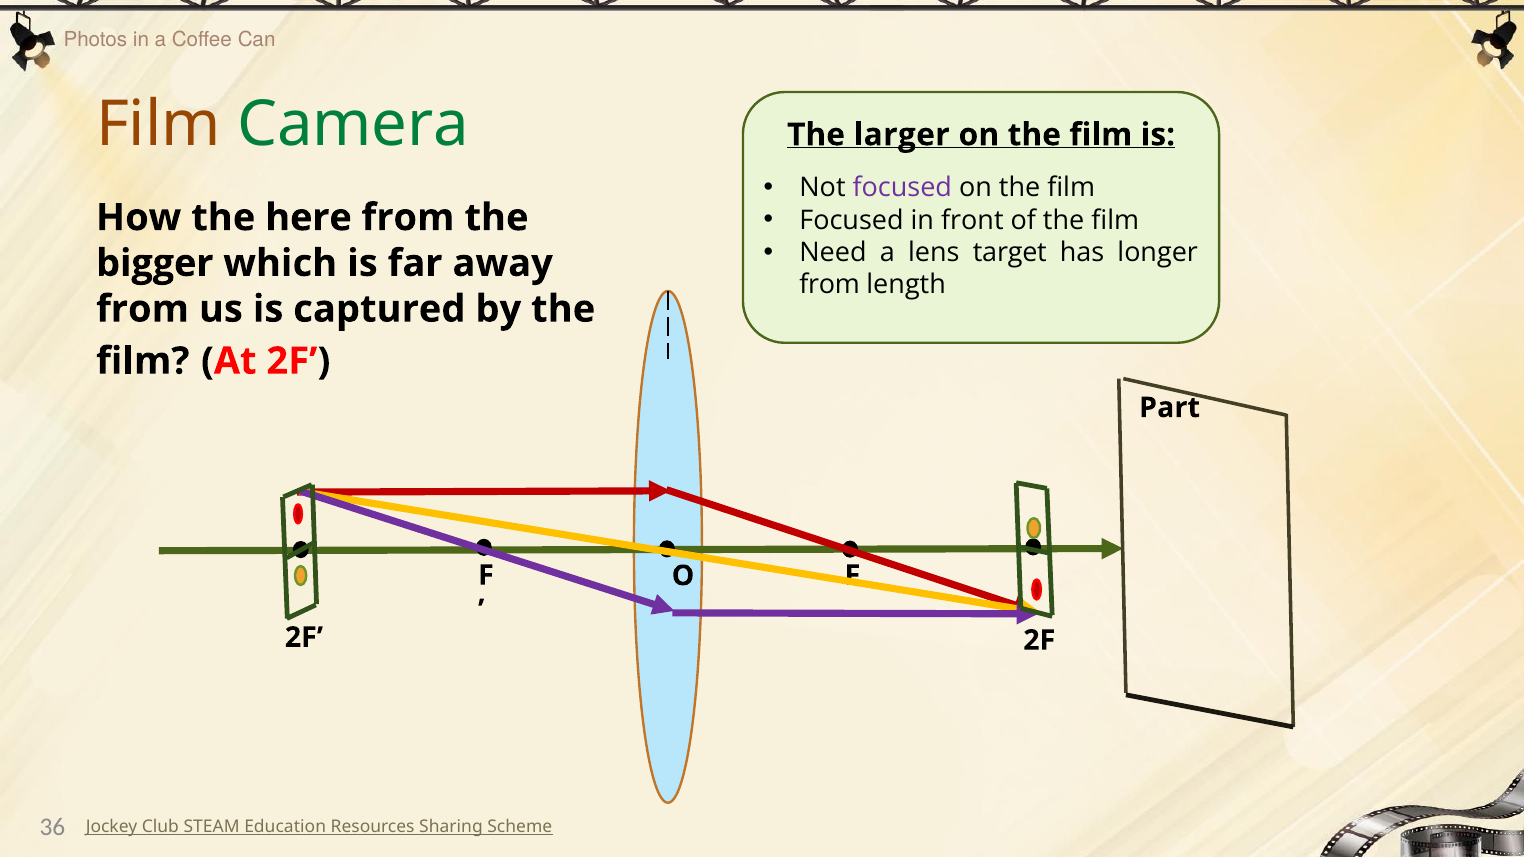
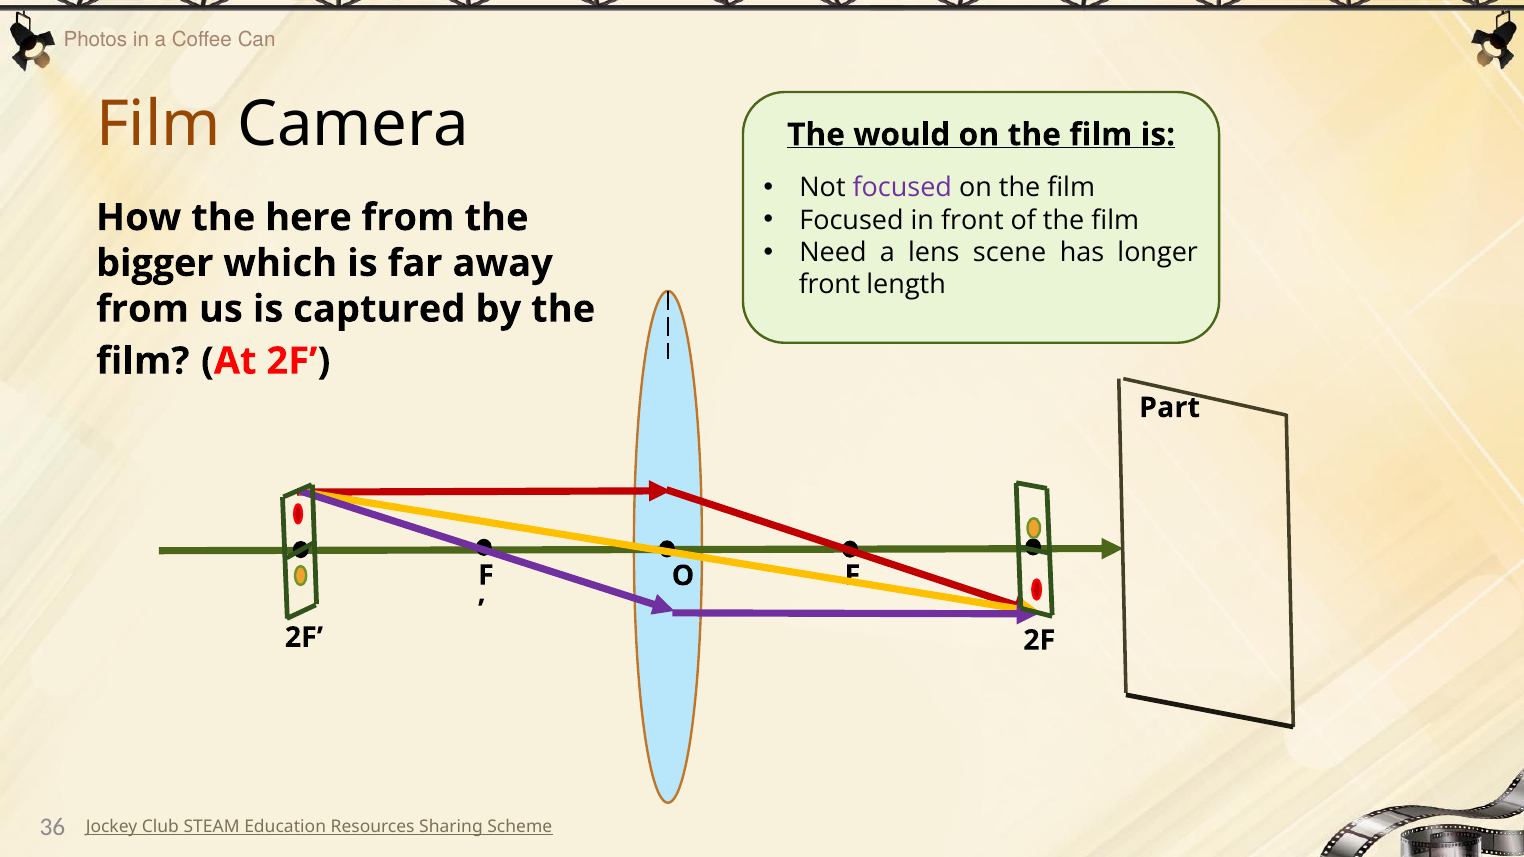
Camera colour: green -> black (353, 124)
larger: larger -> would (902, 135)
target: target -> scene (1010, 253)
from: from -> front (830, 285)
